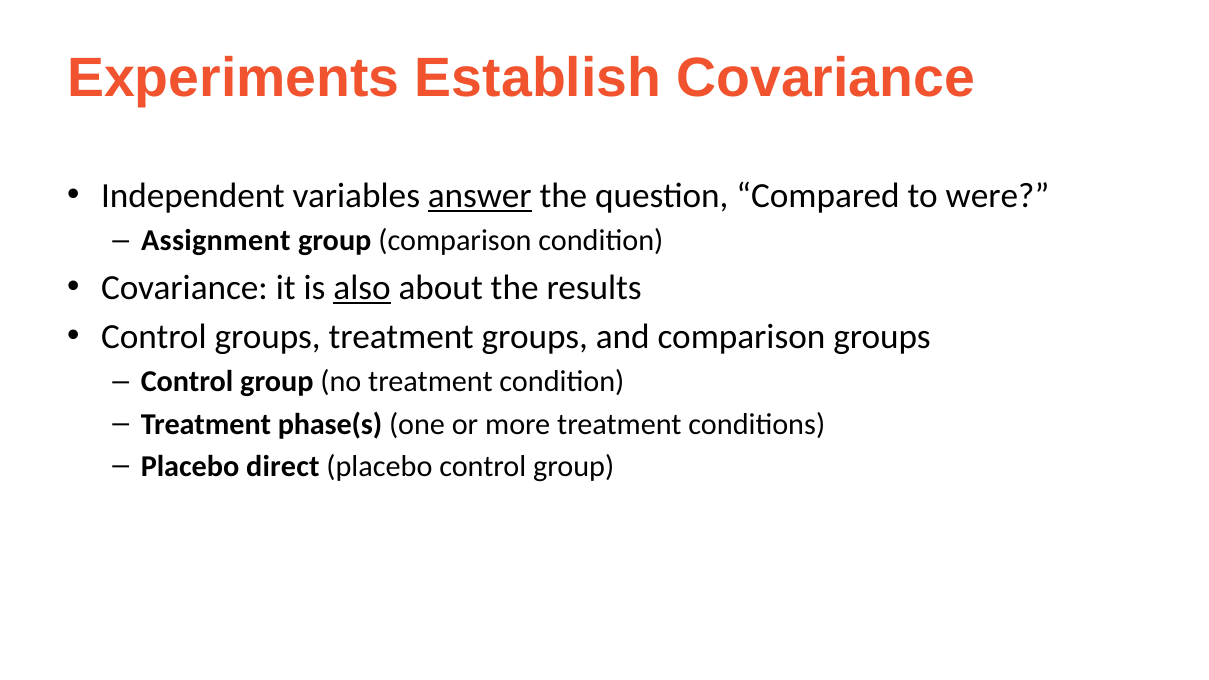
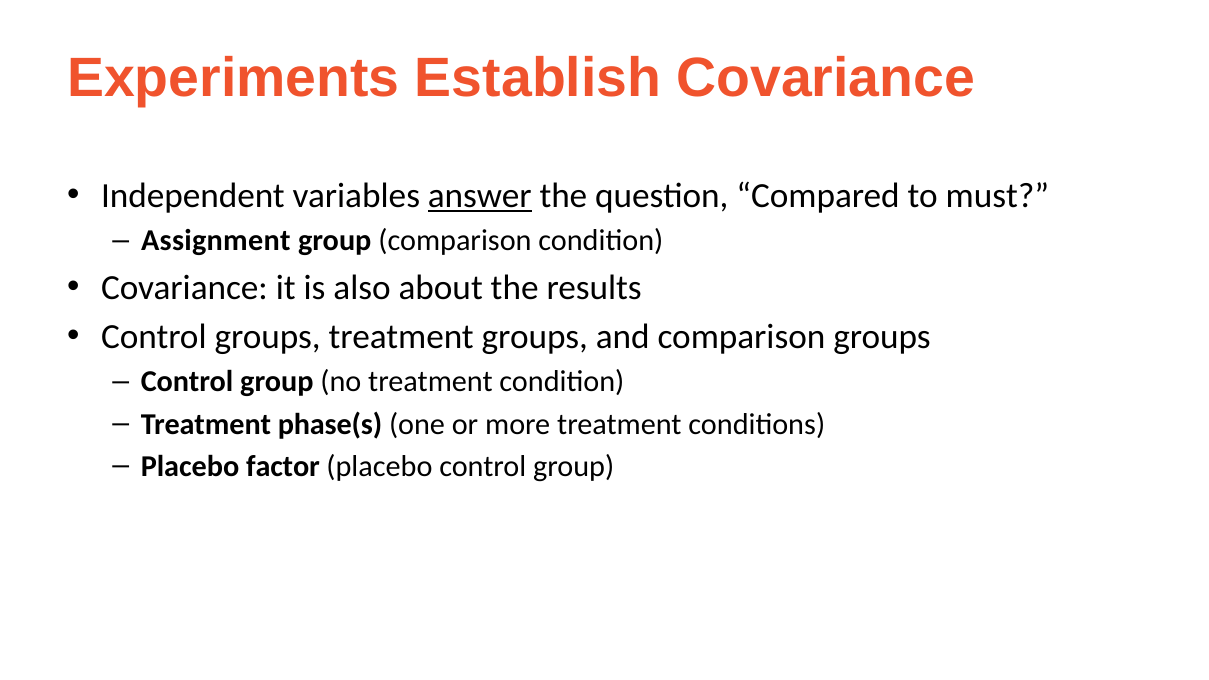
were: were -> must (997, 196)
also underline: present -> none (362, 288)
direct: direct -> factor (283, 466)
